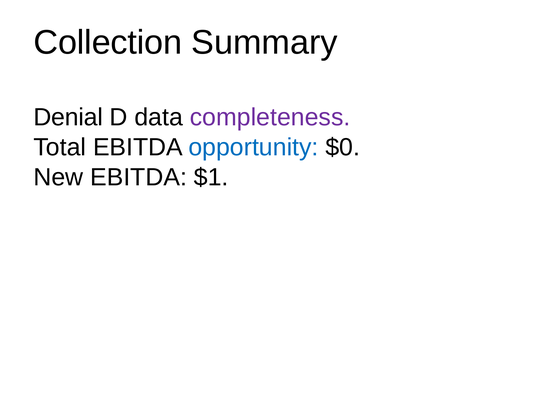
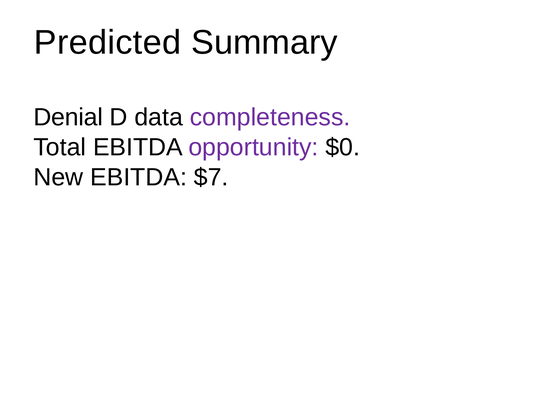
Collection: Collection -> Predicted (108, 43)
opportunity colour: blue -> purple (253, 147)
$1: $1 -> $7 (211, 177)
